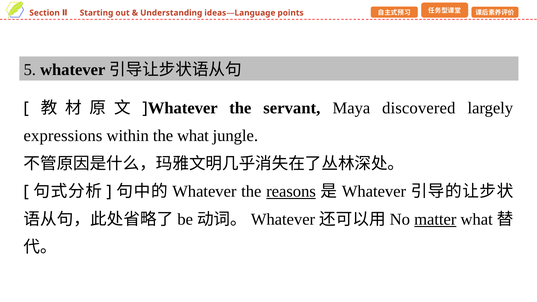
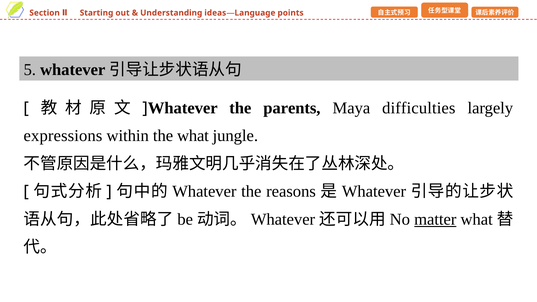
servant: servant -> parents (292, 108)
discovered: discovered -> difficulties (419, 108)
reasons underline: present -> none (291, 191)
